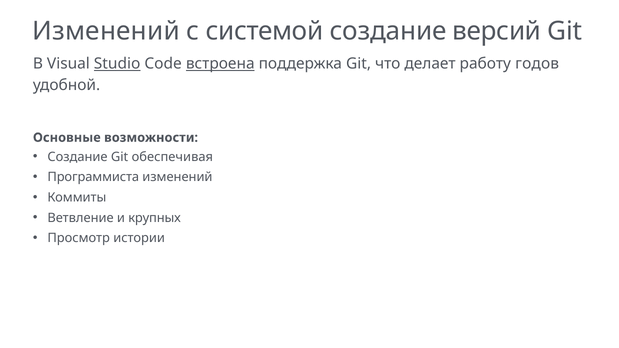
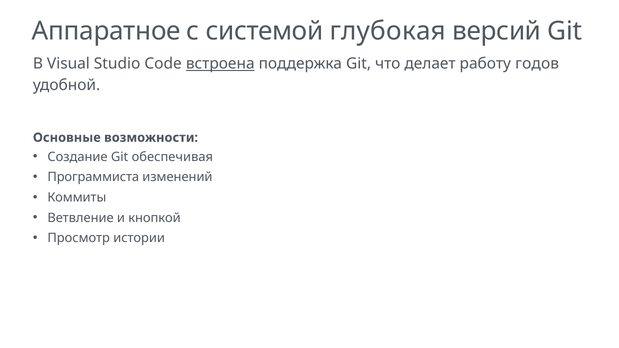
Изменений: Изменений -> Аппаратное (106, 31)
системой создание: создание -> глубокая (388, 31)
Studio underline: present -> none (117, 64)
крупных: крупных -> кнопкой (155, 218)
